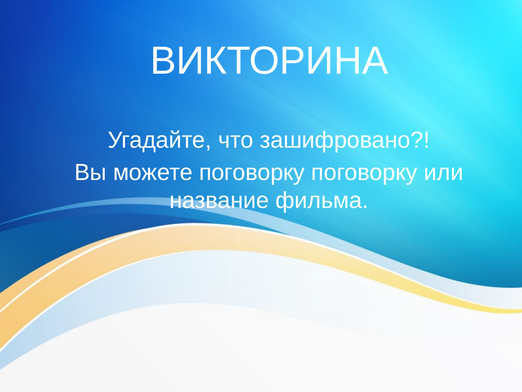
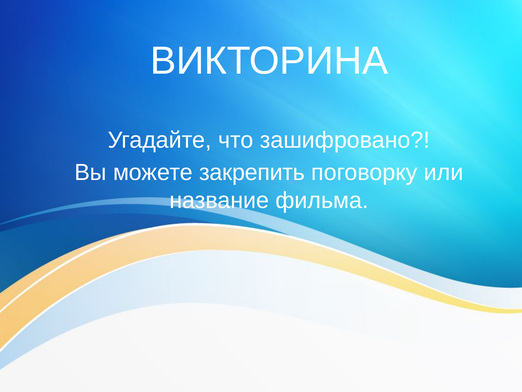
можете поговорку: поговорку -> закрепить (252, 172)
